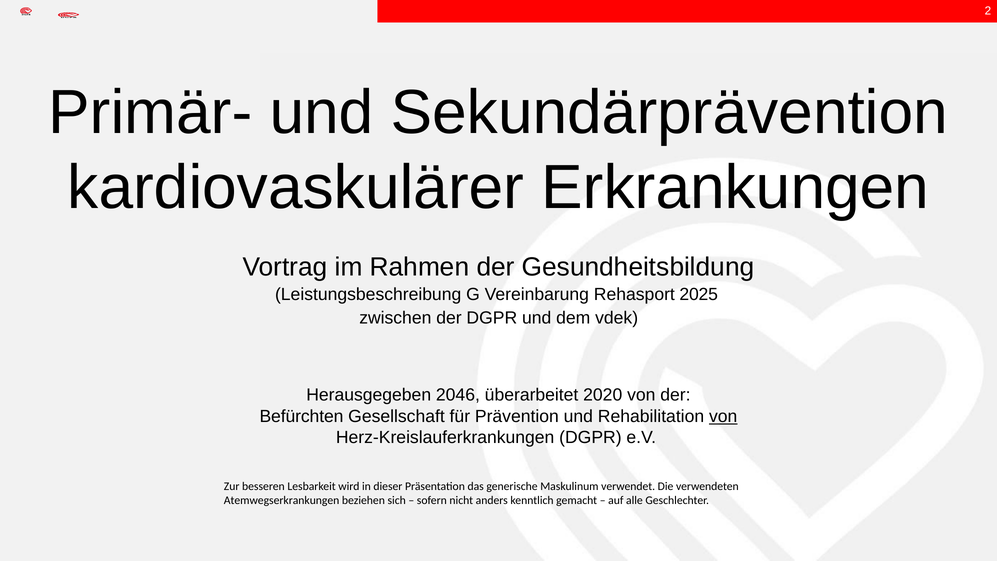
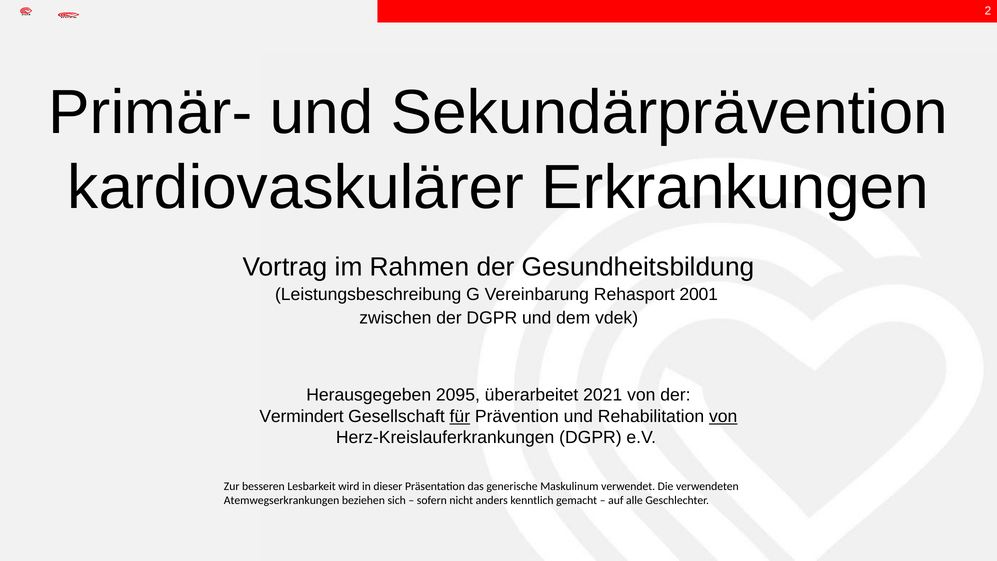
2025: 2025 -> 2001 (699, 295)
2046: 2046 -> 2095 (458, 395)
2020: 2020 -> 2021 (603, 395)
Befürchten: Befürchten -> Vermindert (302, 416)
für underline: none -> present (460, 416)
